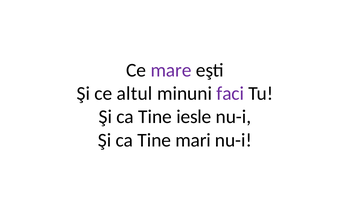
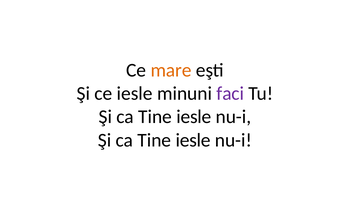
mare colour: purple -> orange (171, 70)
ce altul: altul -> iesle (135, 93)
mari: mari -> iesle (193, 140)
